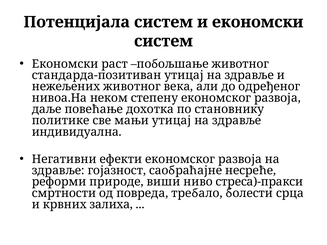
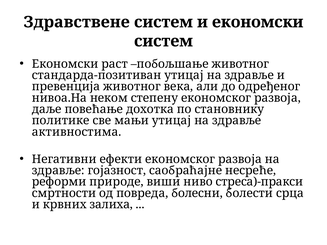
Потенцијала: Потенцијала -> Здравствене (77, 22)
нежељених: нежељених -> превенција (66, 87)
индивидуална: индивидуална -> активностима (77, 132)
требало: требало -> болесни (197, 193)
